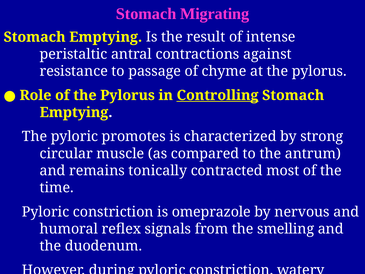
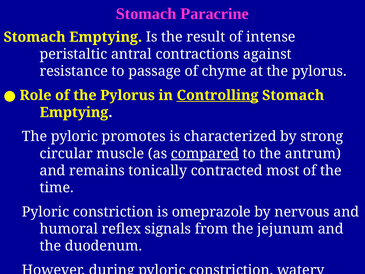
Migrating: Migrating -> Paracrine (215, 14)
compared underline: none -> present (205, 153)
smelling: smelling -> jejunum (286, 229)
